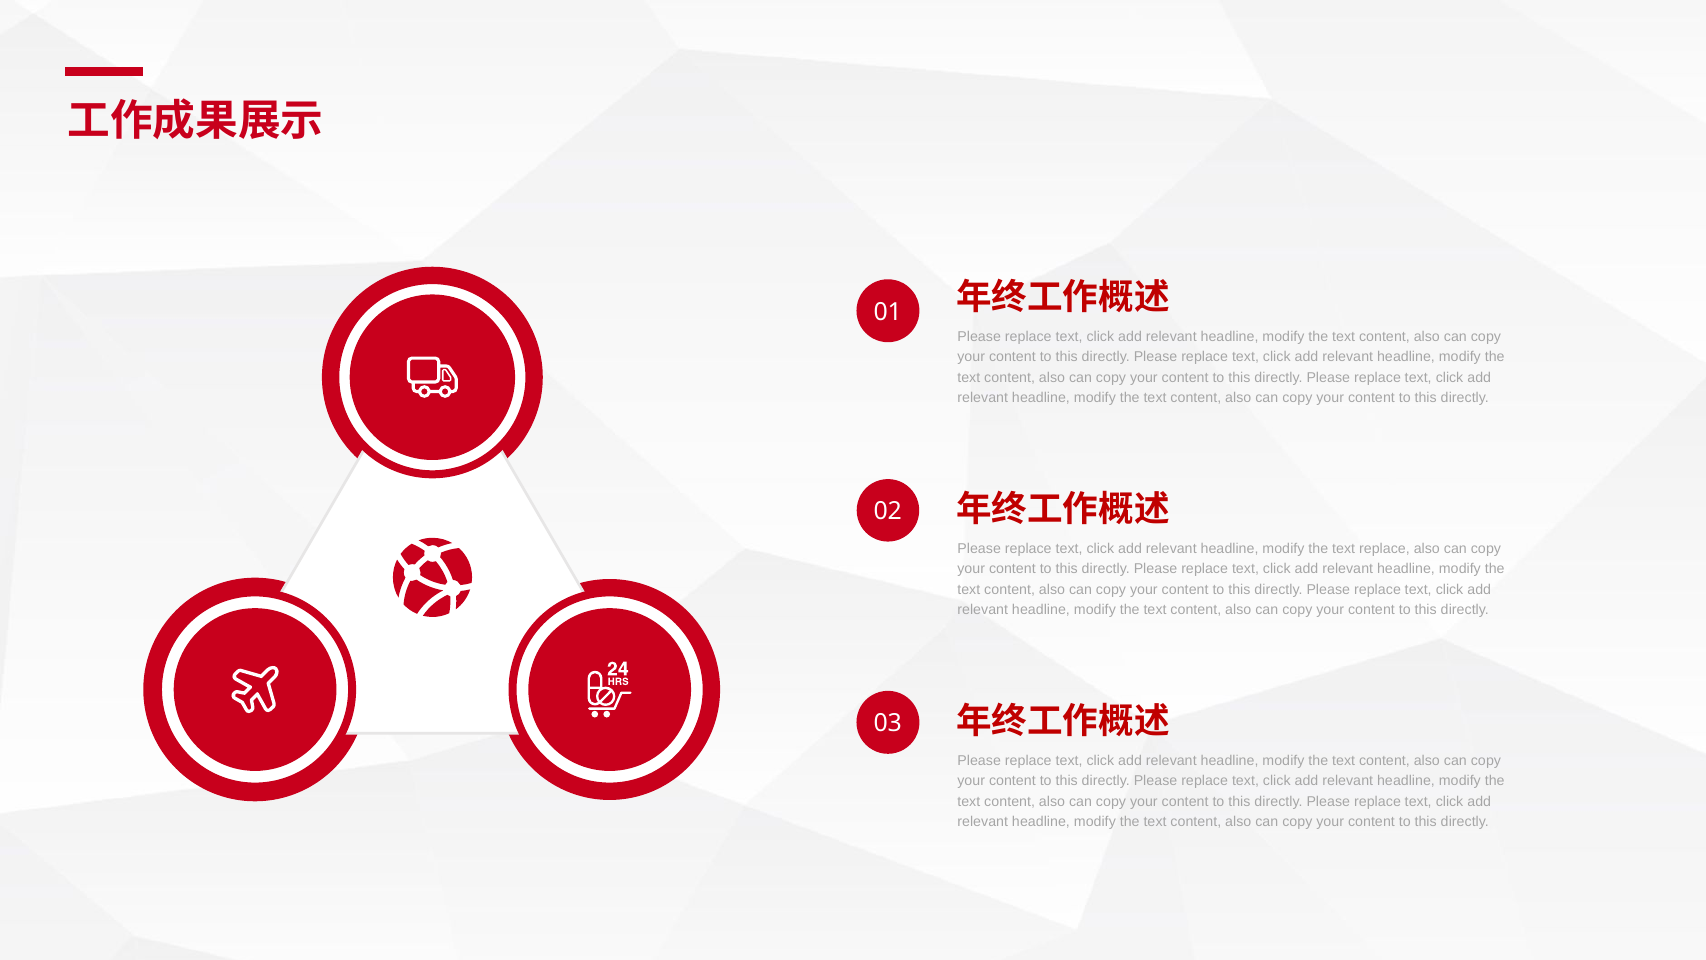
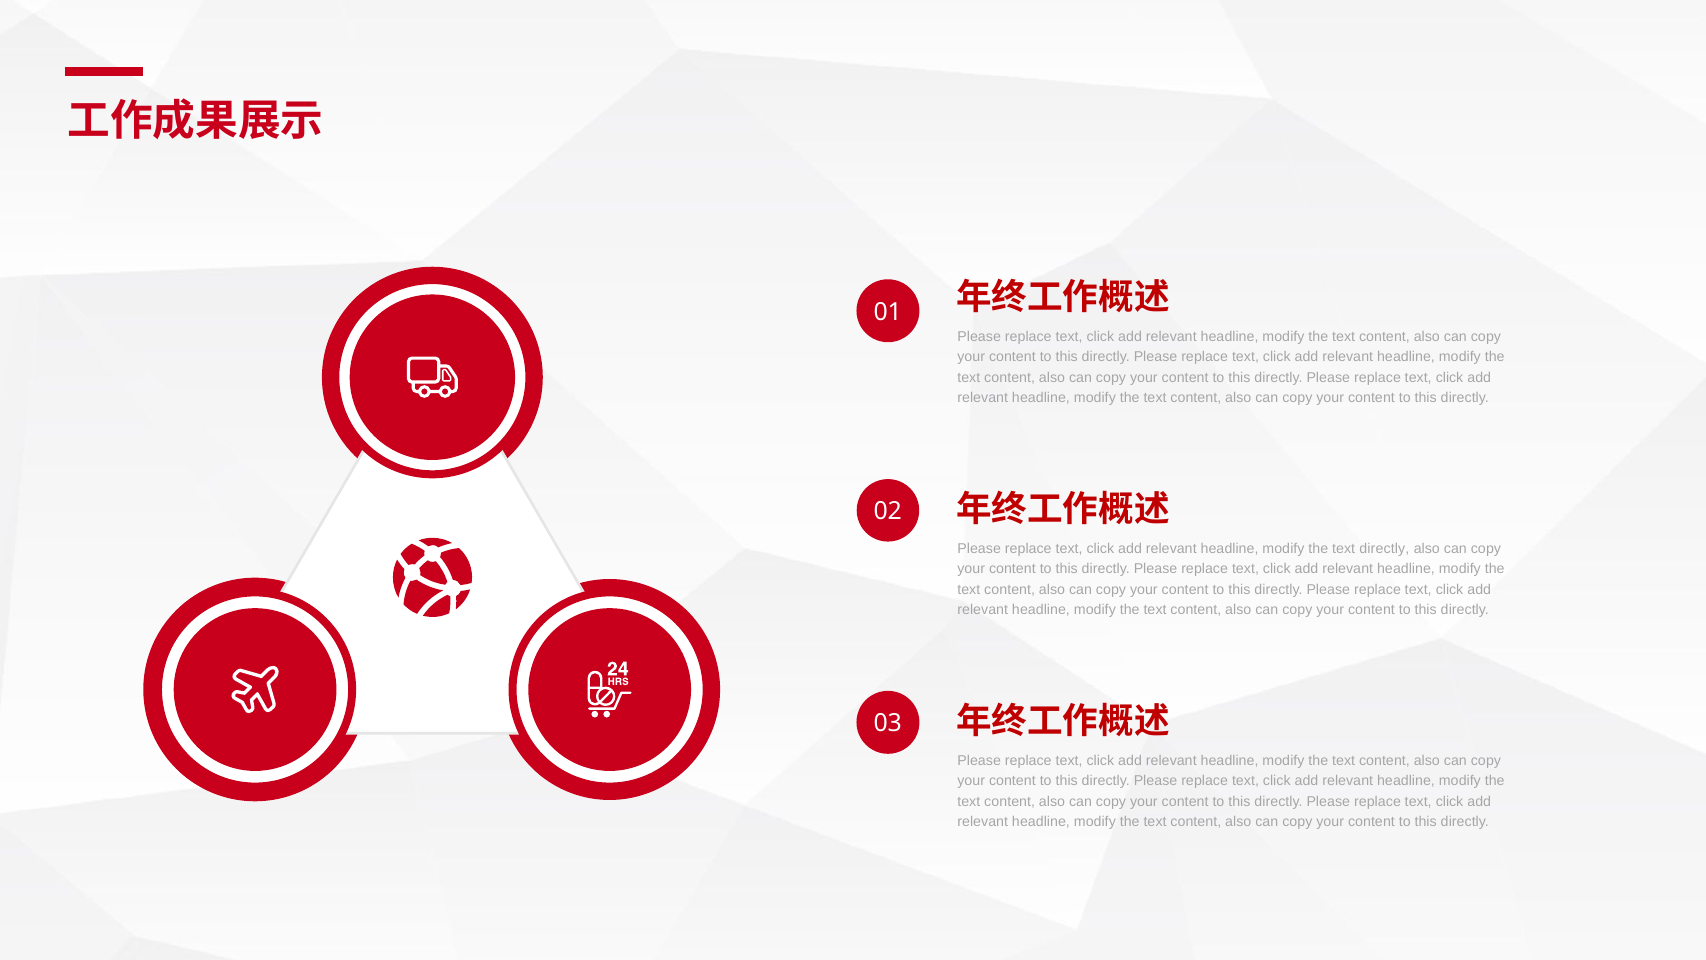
text replace: replace -> directly (1384, 548)
